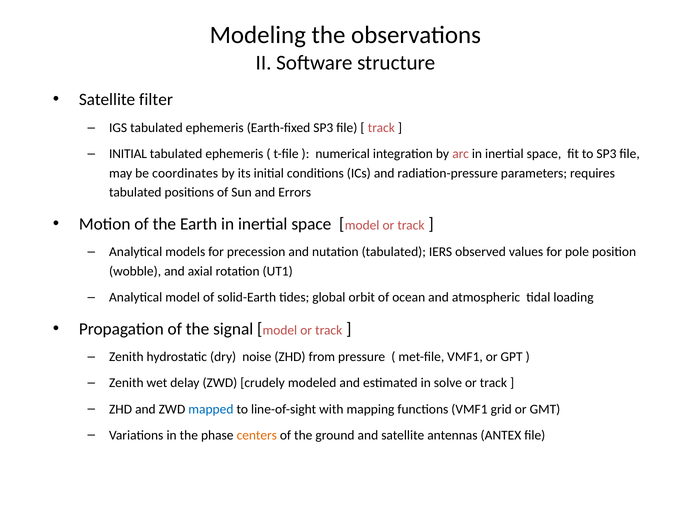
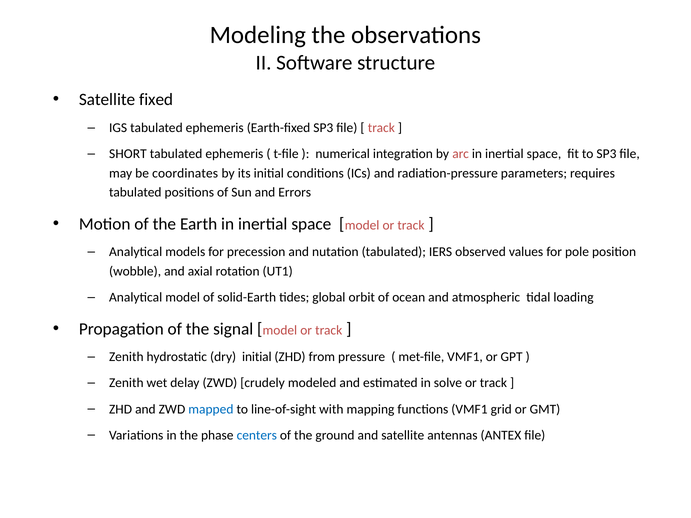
filter: filter -> fixed (156, 100)
INITIAL: INITIAL -> SHORT (128, 154)
dry noise: noise -> initial (257, 357)
centers colour: orange -> blue (257, 435)
